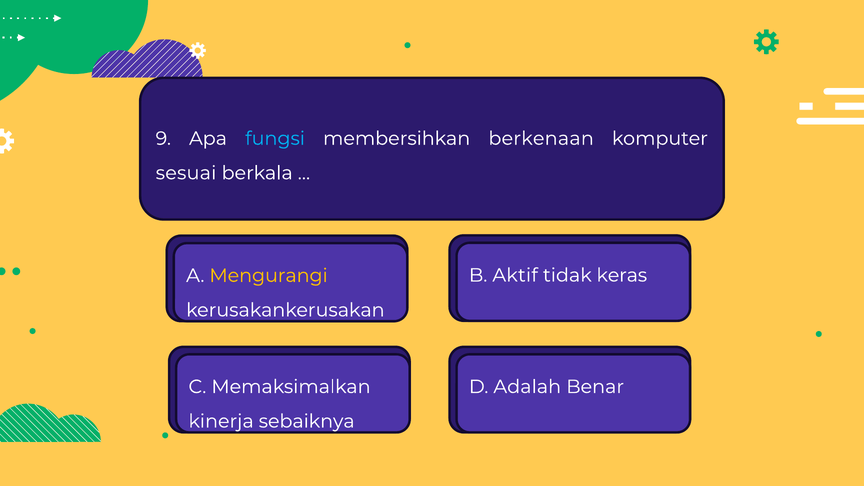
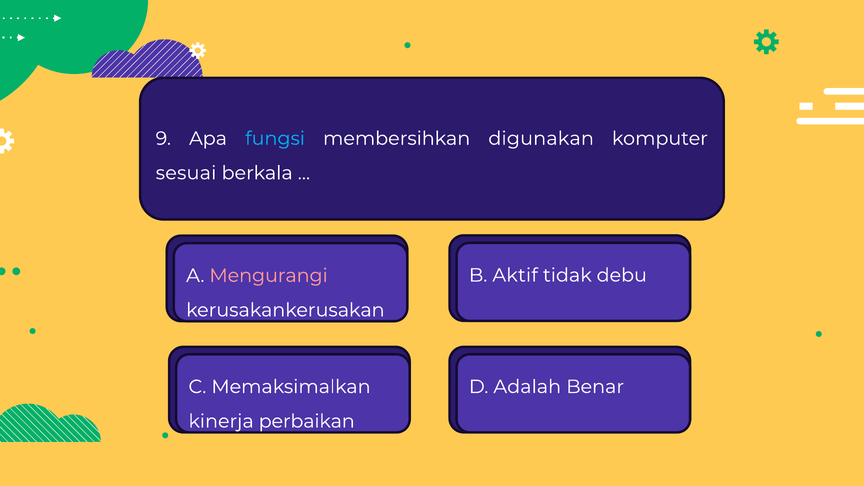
berkenaan: berkenaan -> digunakan (541, 138)
keras: keras -> debu (622, 275)
Mengurangi colour: yellow -> pink (269, 276)
sebaiknya: sebaiknya -> perbaikan (307, 421)
